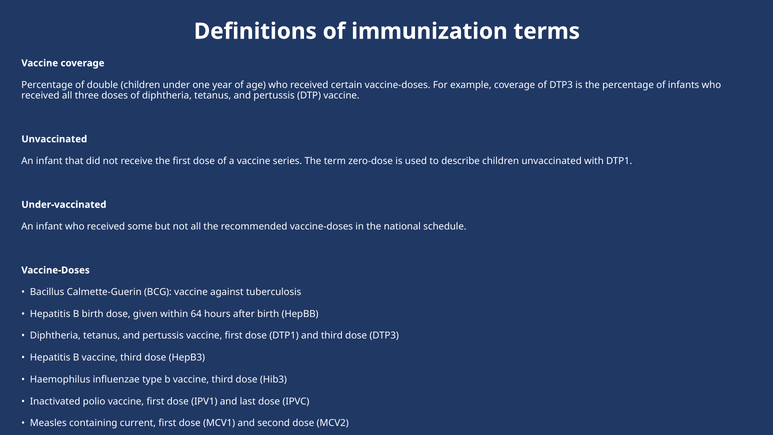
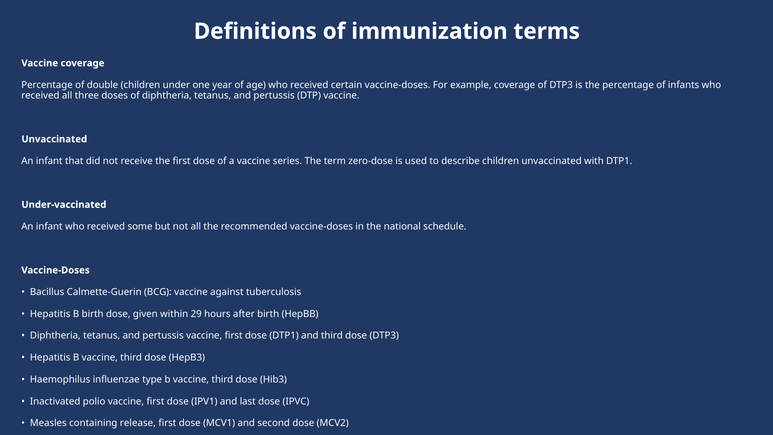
64: 64 -> 29 (196, 314)
current: current -> release (138, 423)
